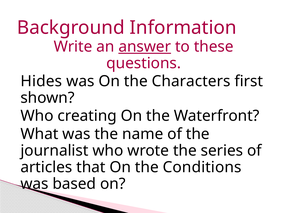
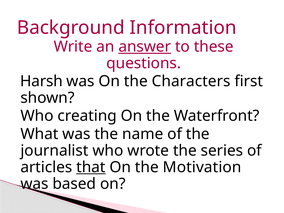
Hides: Hides -> Harsh (41, 81)
that underline: none -> present (91, 167)
Conditions: Conditions -> Motivation (202, 167)
